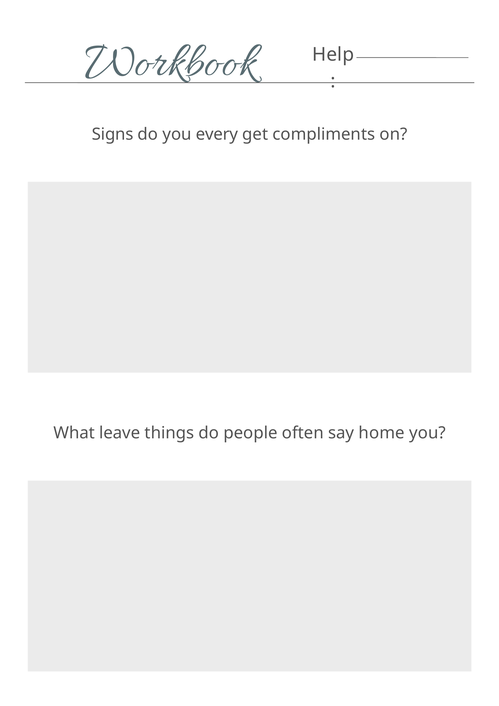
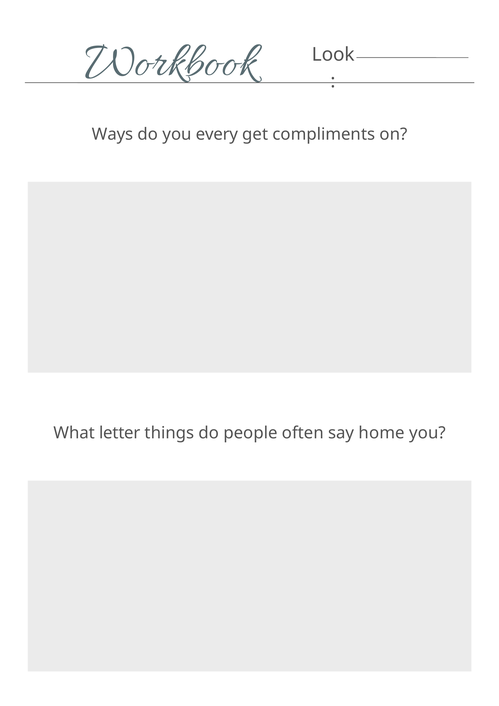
Help: Help -> Look (333, 55)
Signs: Signs -> Ways (113, 134)
leave: leave -> letter (120, 433)
